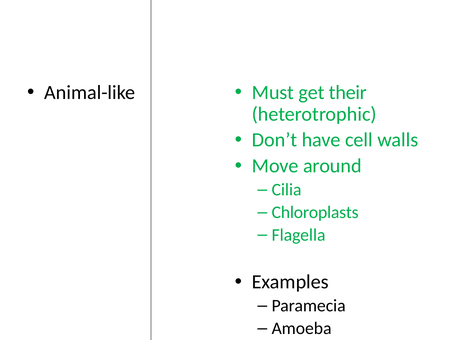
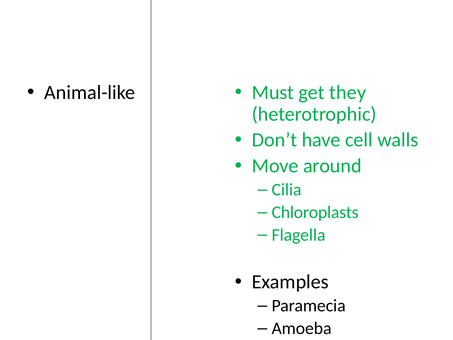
their: their -> they (348, 92)
